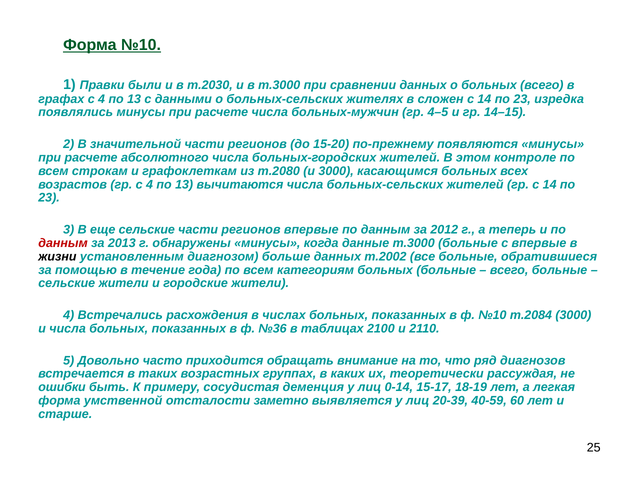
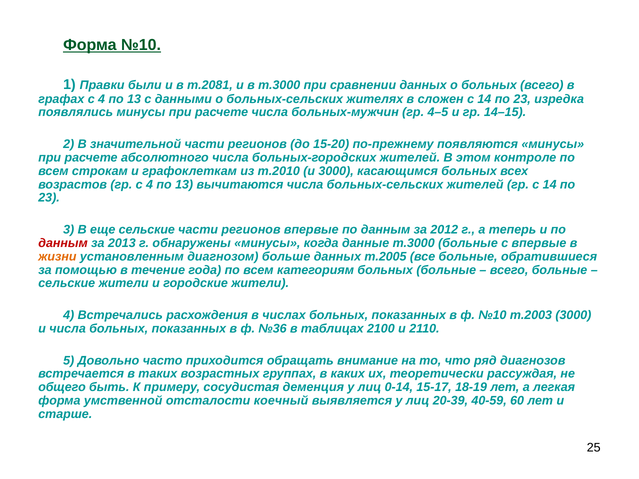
т.2030: т.2030 -> т.2081 (210, 85)
т.2080: т.2080 -> т.2010 (279, 171)
жизни colour: black -> orange (57, 257)
т.2002: т.2002 -> т.2005 (385, 257)
т.2084: т.2084 -> т.2003 (531, 315)
ошибки: ошибки -> общего (62, 387)
заметно: заметно -> коечный (281, 401)
